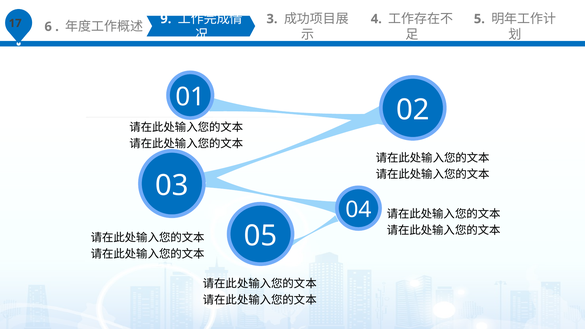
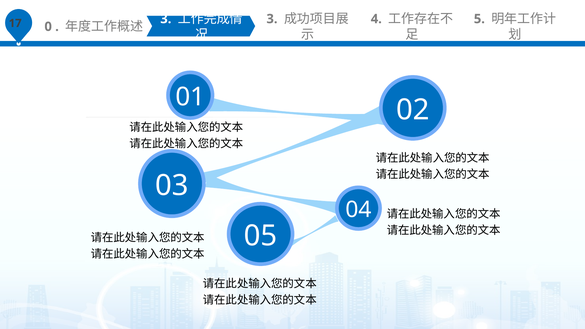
6: 6 -> 0 (48, 27)
9: 9 -> 3 (166, 19)
